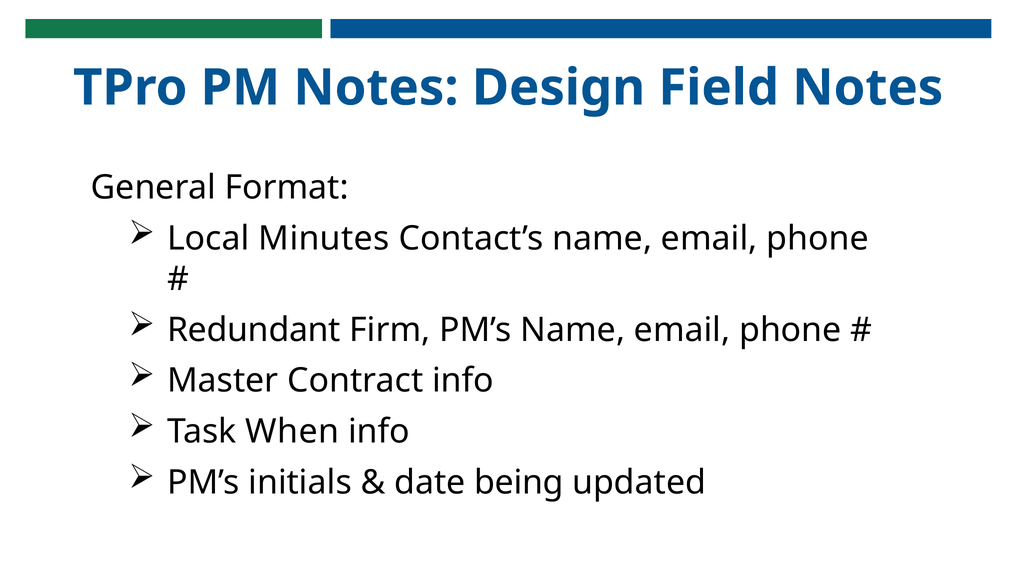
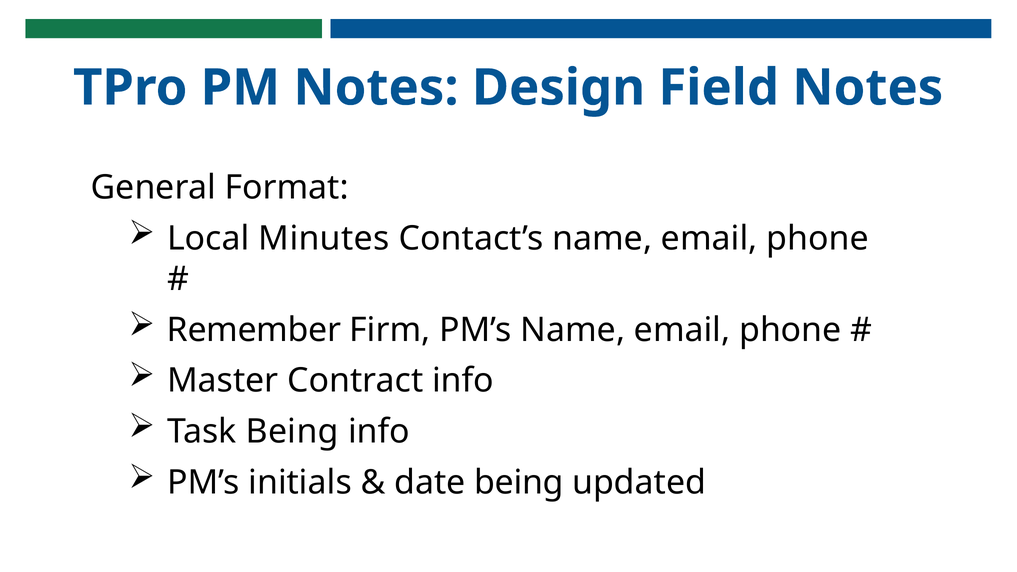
Redundant: Redundant -> Remember (254, 330)
Task When: When -> Being (292, 432)
